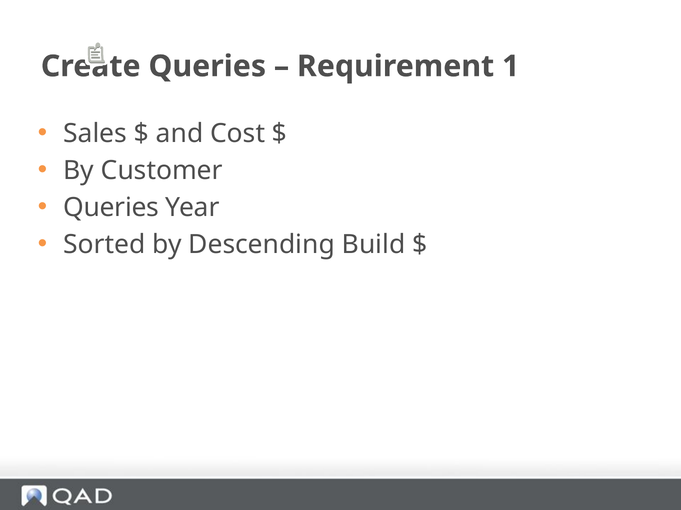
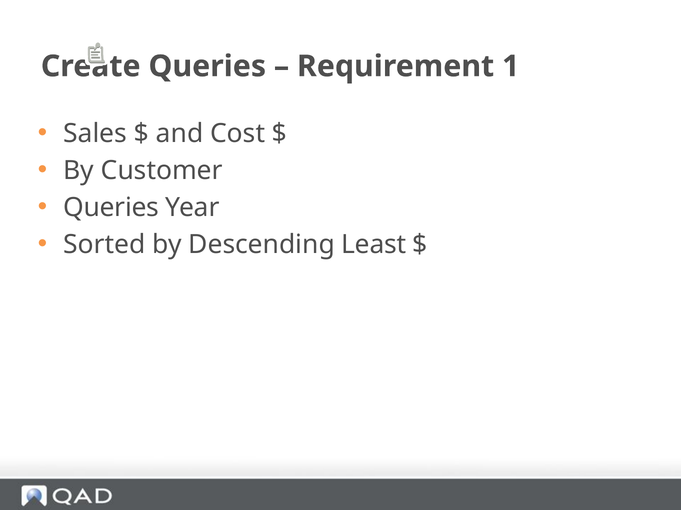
Build: Build -> Least (374, 245)
